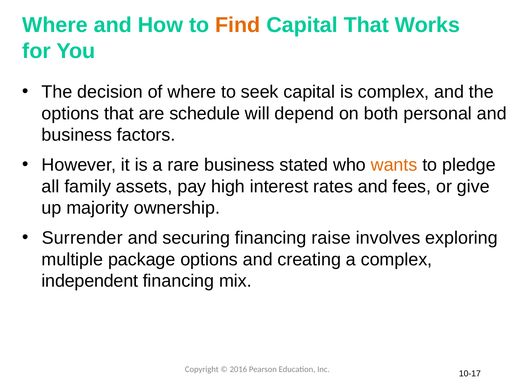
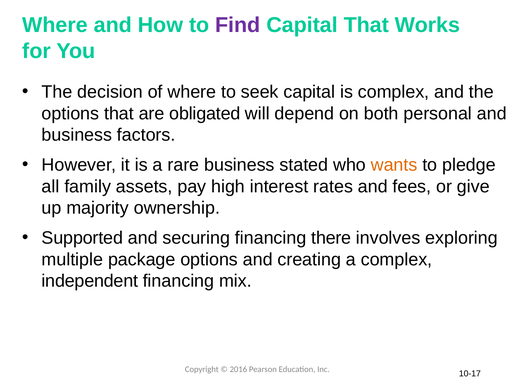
Find colour: orange -> purple (238, 25)
schedule: schedule -> obligated (205, 113)
Surrender: Surrender -> Supported (82, 238)
raise: raise -> there (331, 238)
